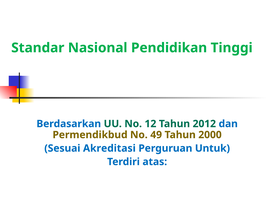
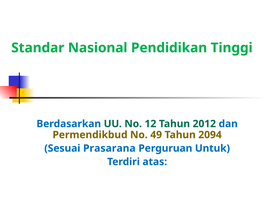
2000: 2000 -> 2094 (210, 135)
Akreditasi: Akreditasi -> Prasarana (109, 148)
